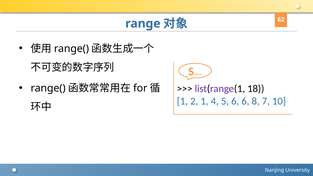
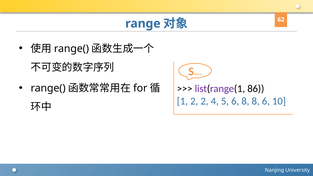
18: 18 -> 86 (256, 89)
2 1: 1 -> 2 (204, 101)
6 6: 6 -> 8 (245, 101)
8 7: 7 -> 6 (266, 101)
